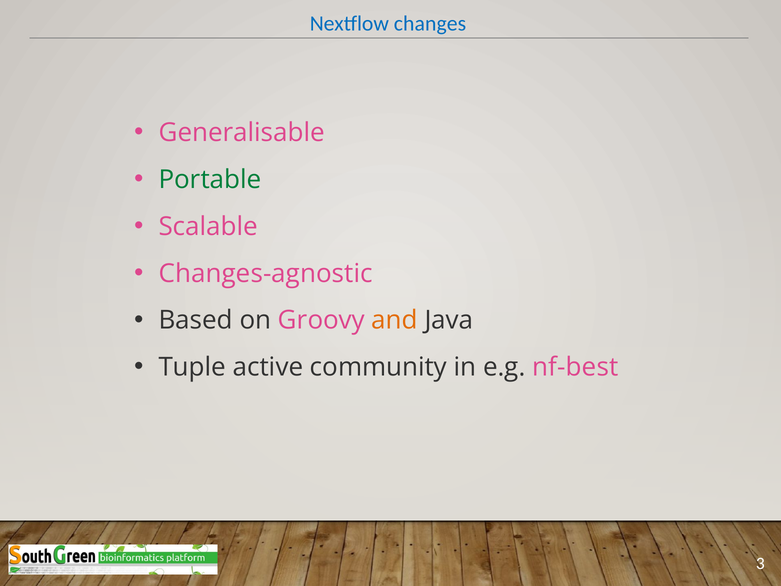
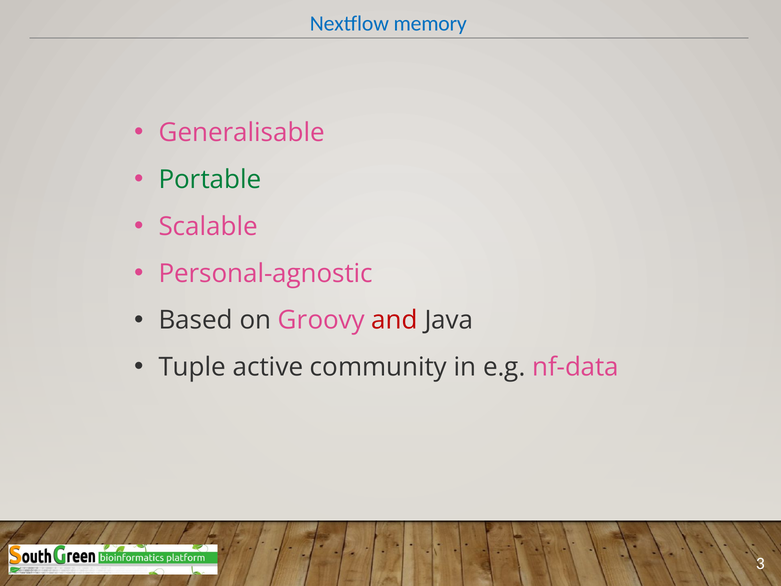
changes: changes -> memory (430, 24)
Changes-agnostic: Changes-agnostic -> Personal-agnostic (266, 273)
and colour: orange -> red (395, 320)
nf-best: nf-best -> nf-data (576, 367)
